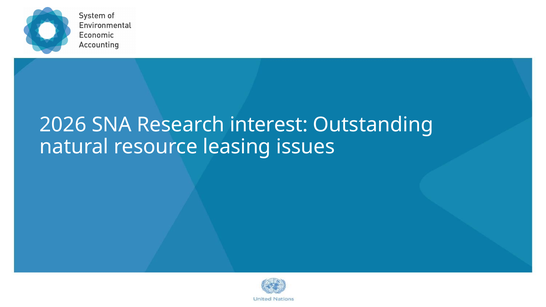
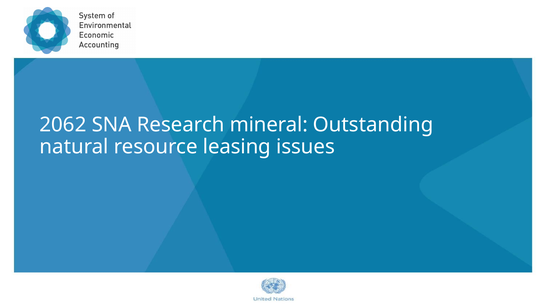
2026: 2026 -> 2062 (63, 125)
interest: interest -> mineral (269, 125)
